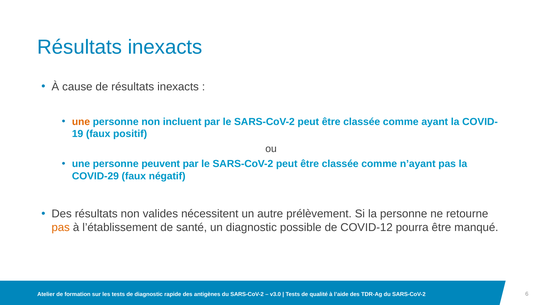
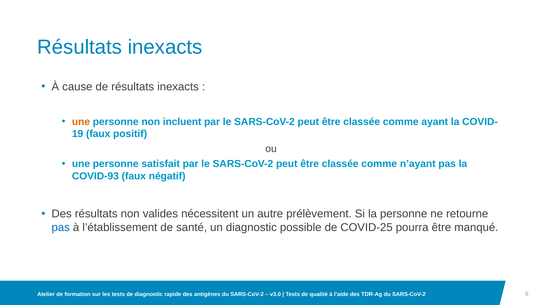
peuvent: peuvent -> satisfait (161, 164)
COVID-29: COVID-29 -> COVID-93 (95, 176)
pas colour: orange -> blue (61, 228)
COVID-12: COVID-12 -> COVID-25 (367, 228)
